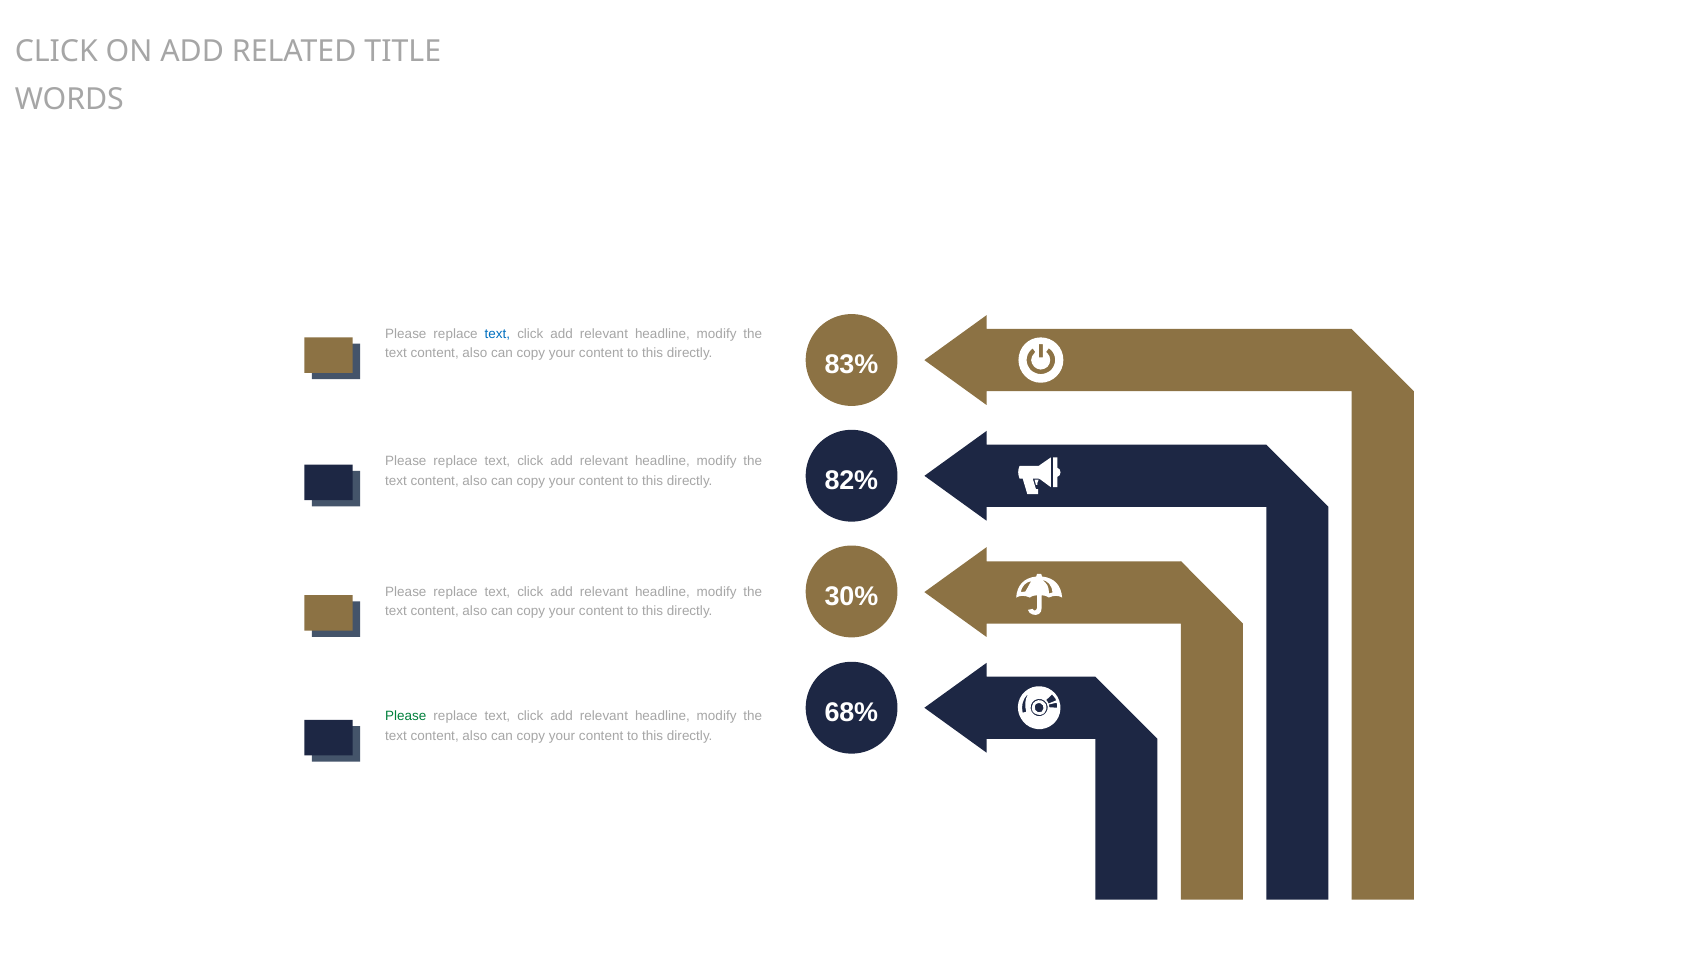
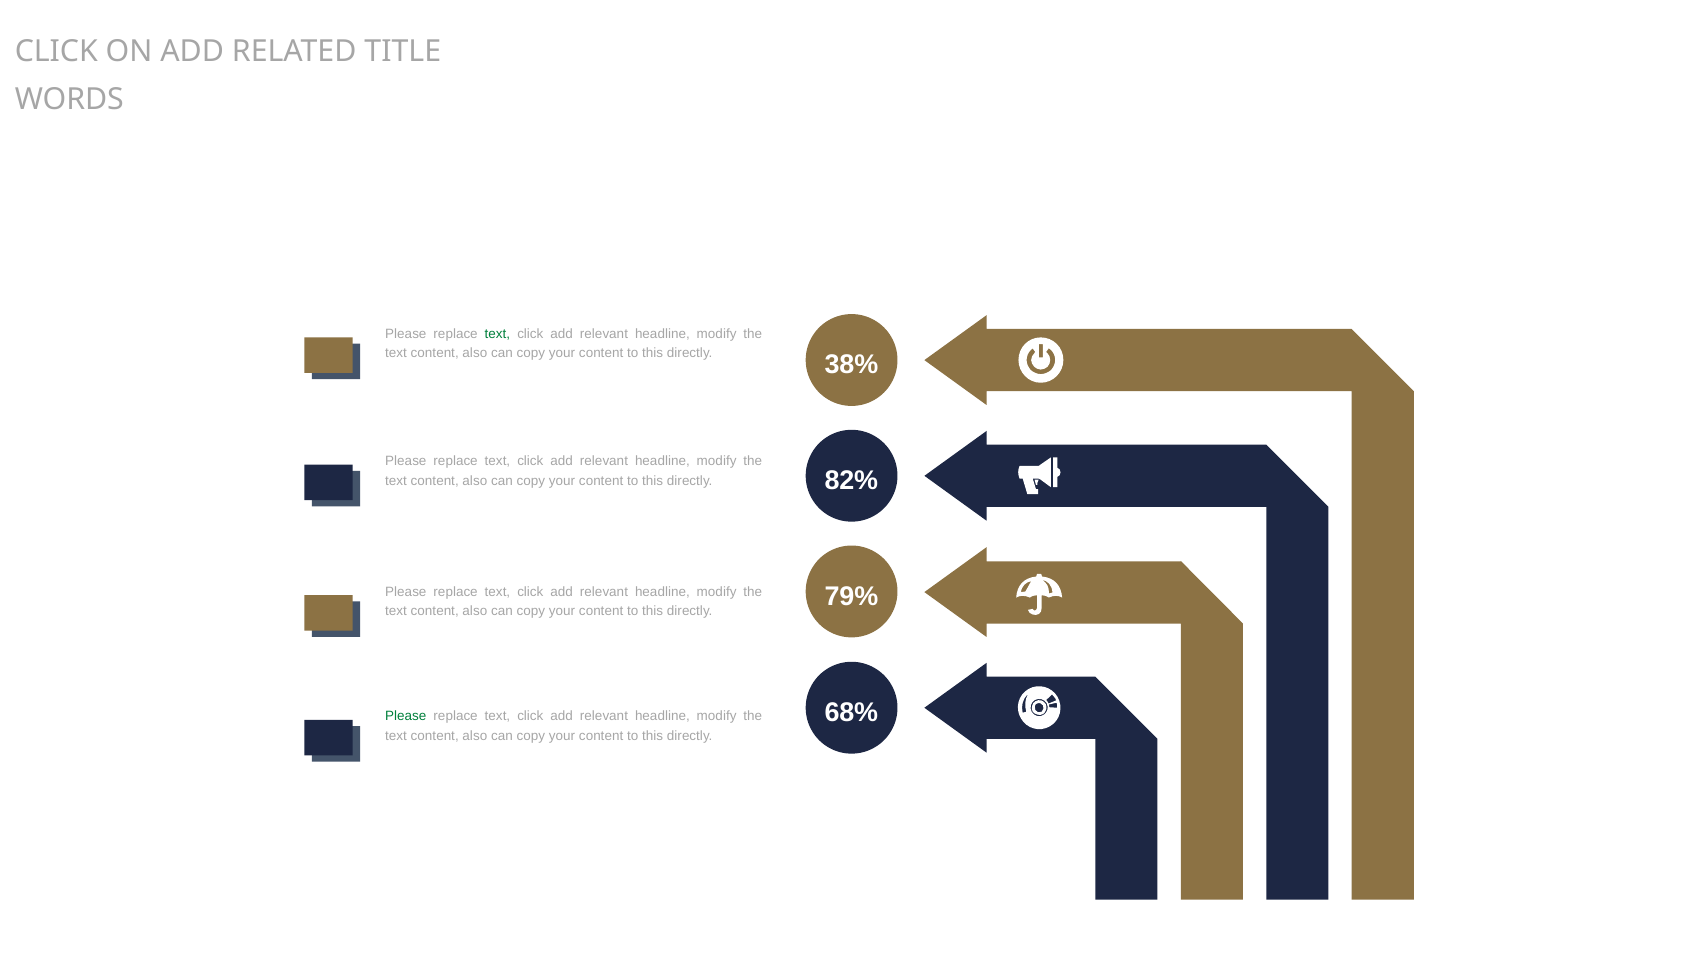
text colour: blue -> green (497, 334)
83%: 83% -> 38% (851, 365)
30%: 30% -> 79% (851, 596)
